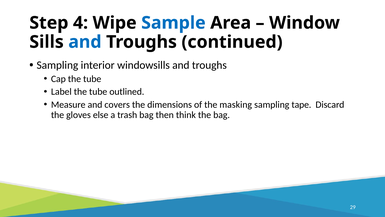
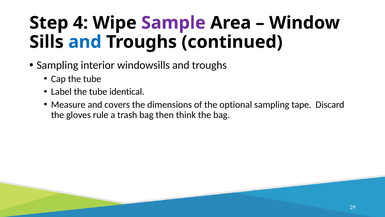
Sample colour: blue -> purple (173, 23)
outlined: outlined -> identical (127, 92)
masking: masking -> optional (236, 104)
else: else -> rule (101, 115)
